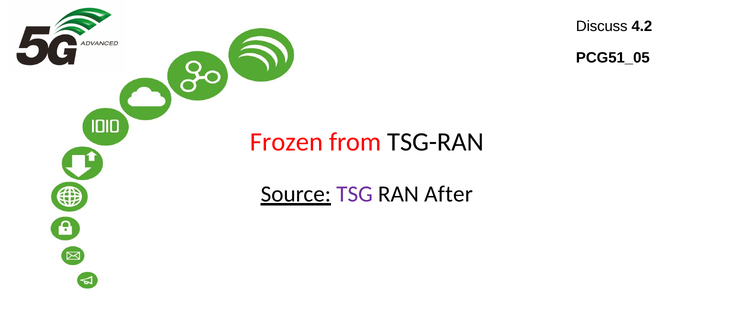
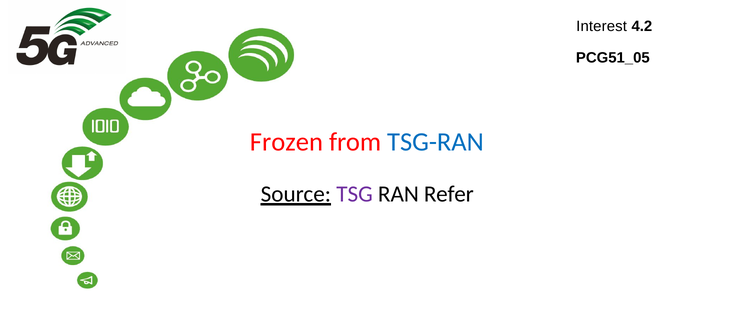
Discuss: Discuss -> Interest (602, 26)
TSG-RAN colour: black -> blue (435, 142)
After: After -> Refer (449, 194)
